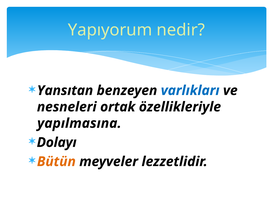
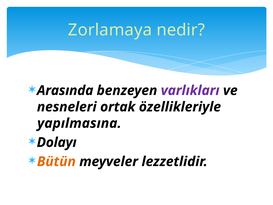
Yapıyorum: Yapıyorum -> Zorlamaya (110, 30)
Yansıtan: Yansıtan -> Arasında (65, 90)
varlıkları colour: blue -> purple (190, 90)
